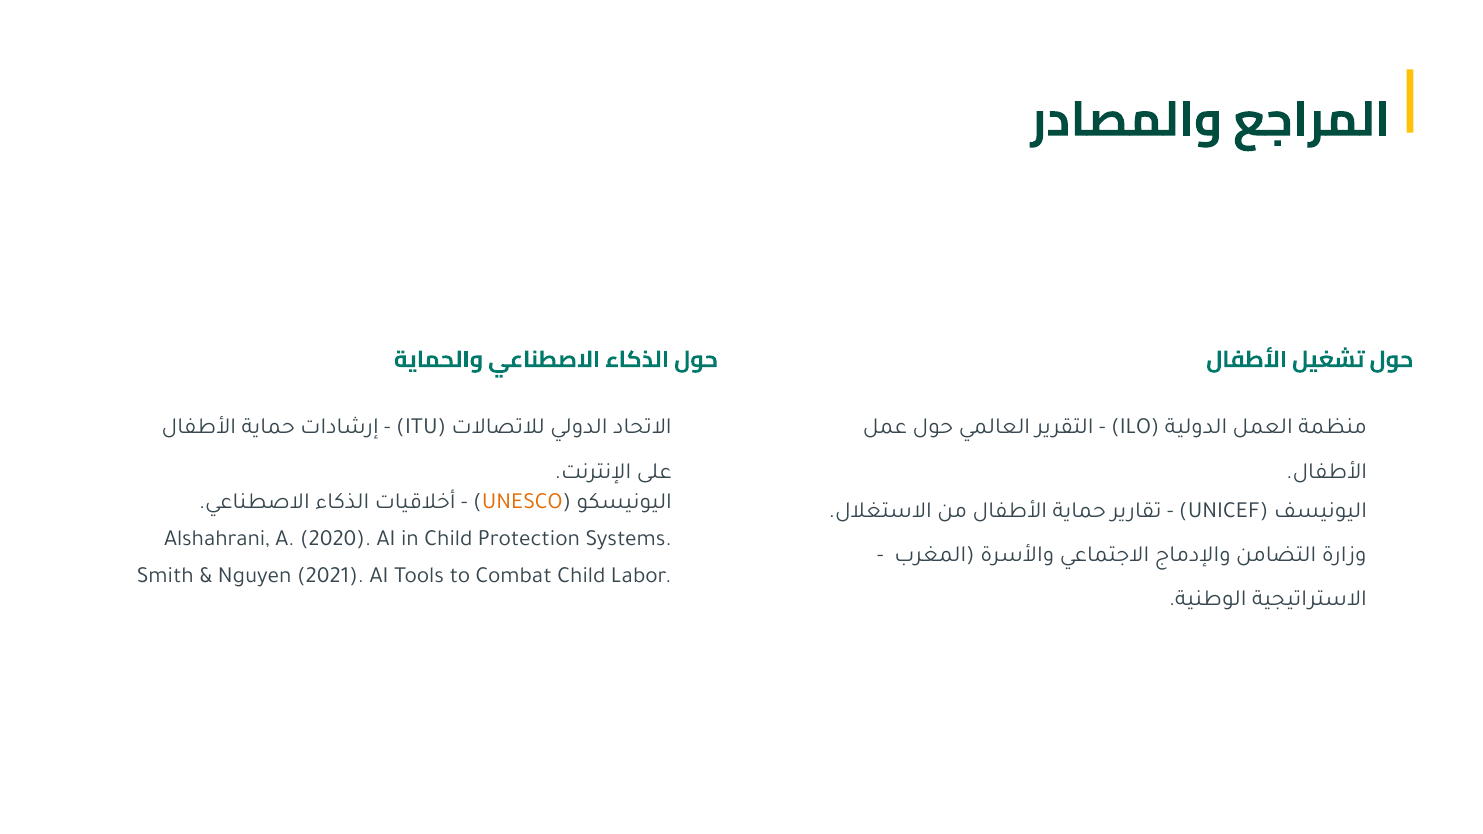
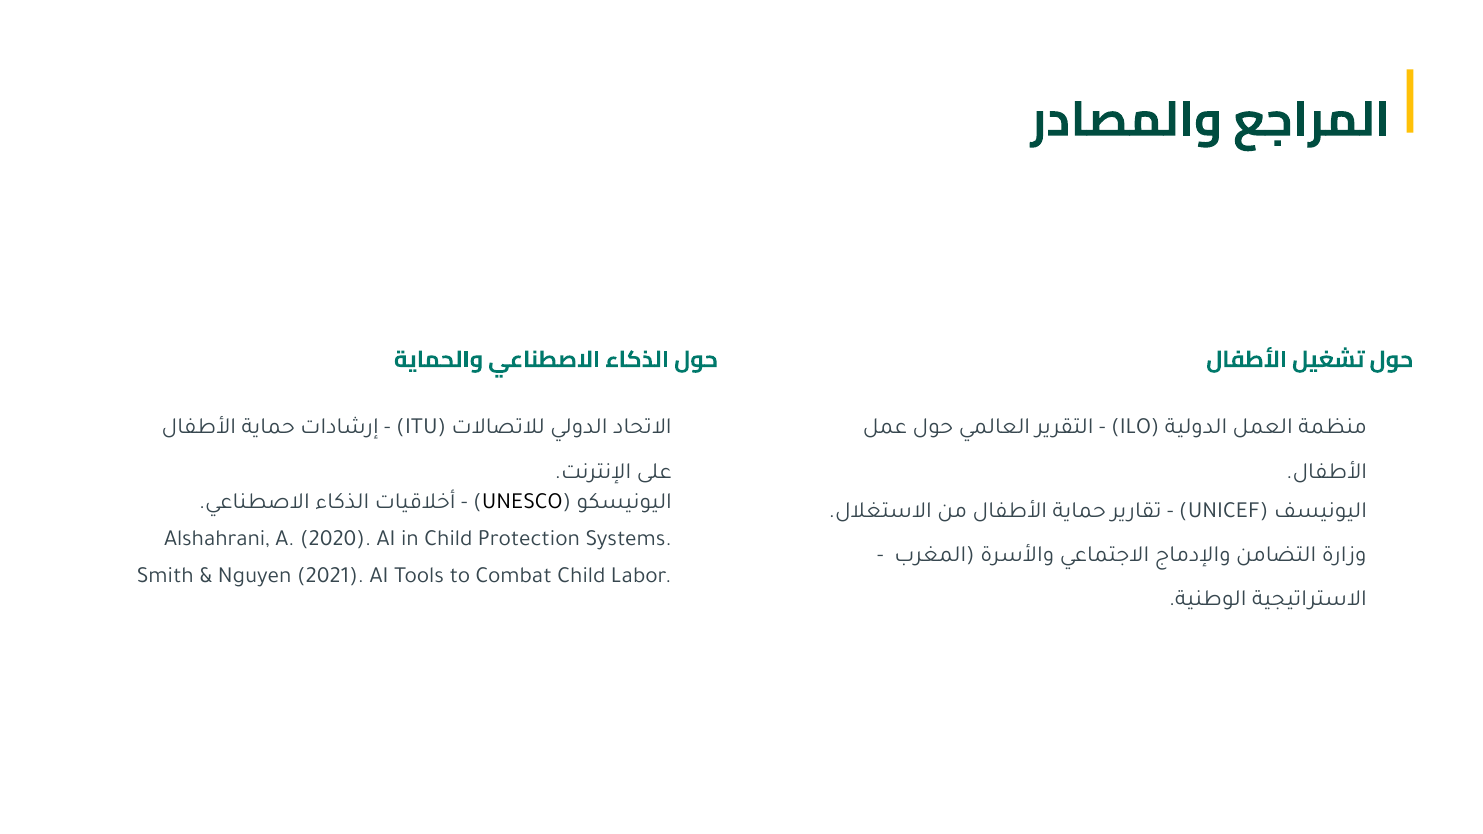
UNESCO colour: orange -> black (522, 501)
